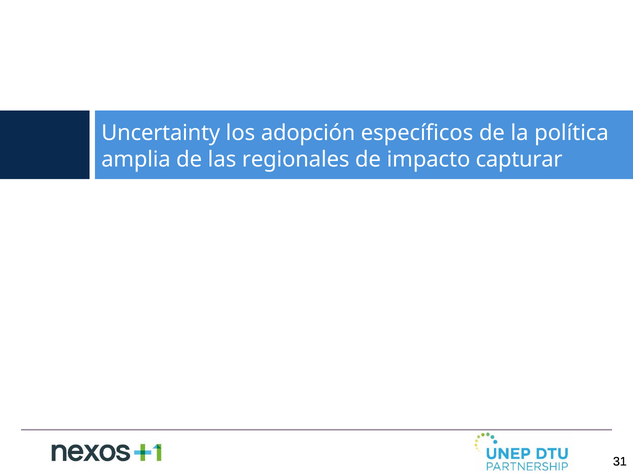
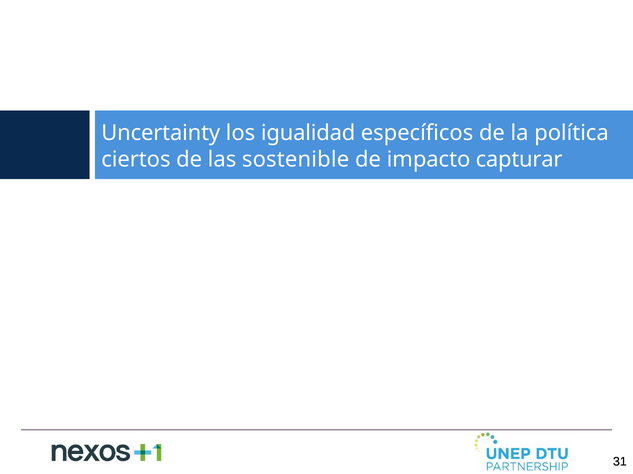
adopción: adopción -> igualidad (308, 133)
amplia: amplia -> ciertos (136, 160)
regionales: regionales -> sostenible (296, 160)
